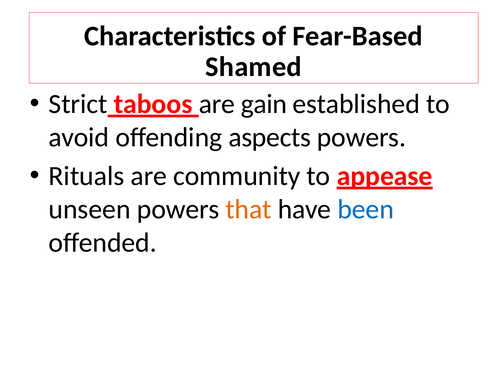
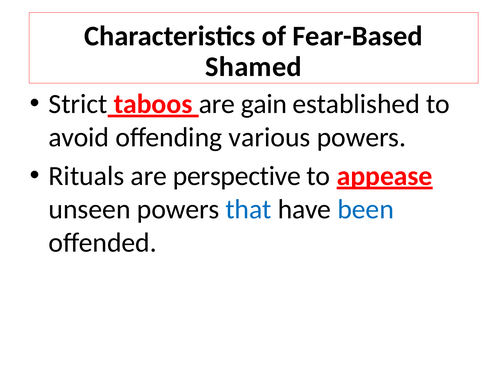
aspects: aspects -> various (269, 137)
community: community -> perspective (237, 176)
that colour: orange -> blue (248, 210)
